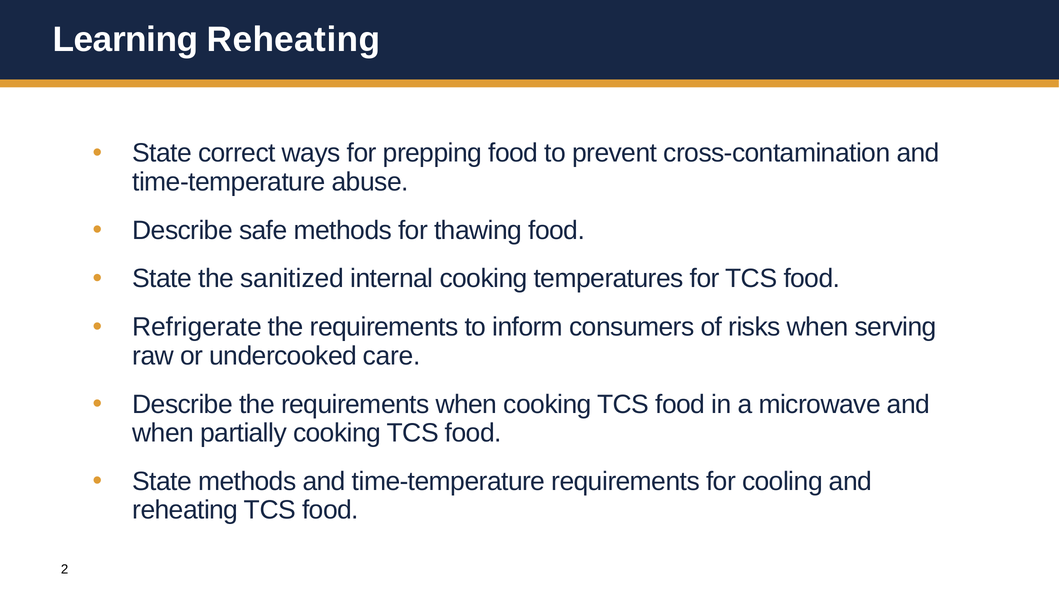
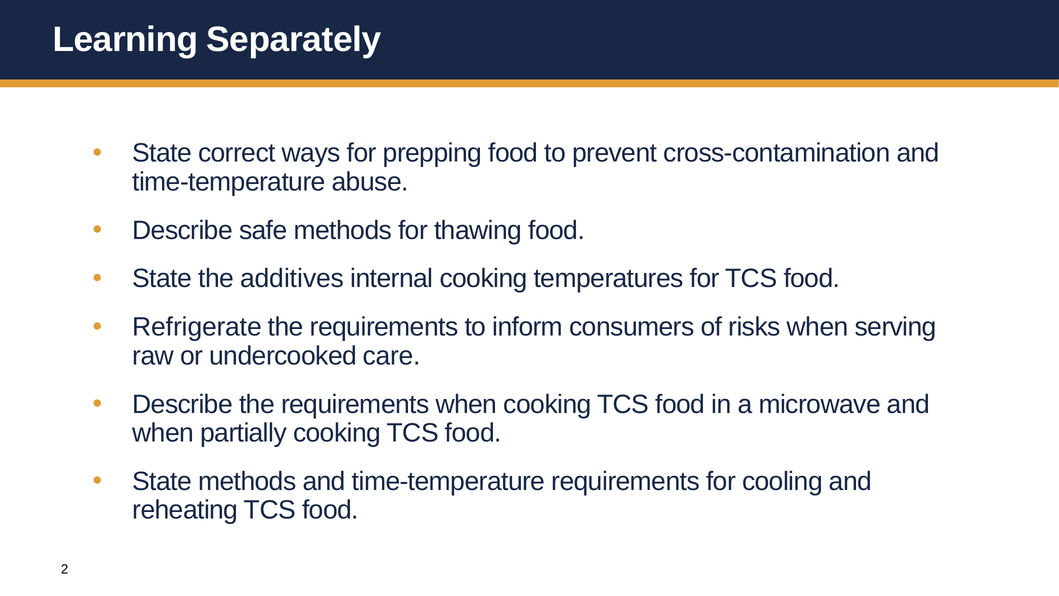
Learning Reheating: Reheating -> Separately (294, 40)
sanitized: sanitized -> additives (292, 279)
